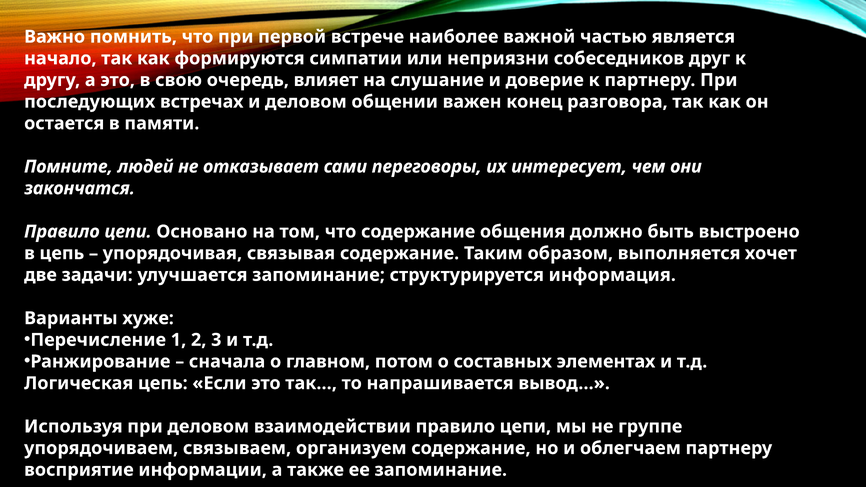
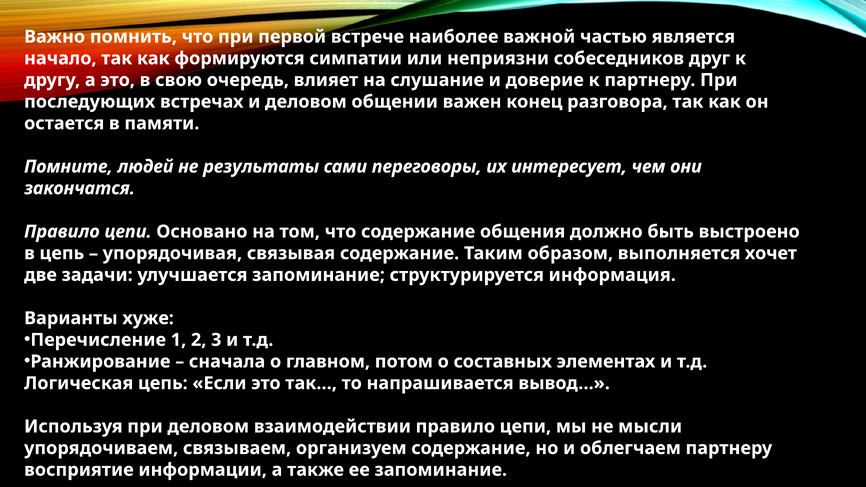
отказывает: отказывает -> результаты (261, 167)
группе: группе -> мысли (650, 427)
